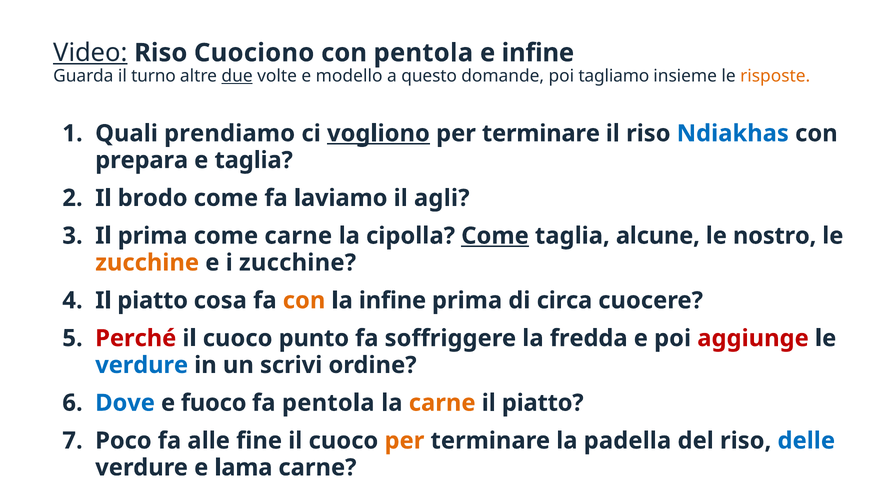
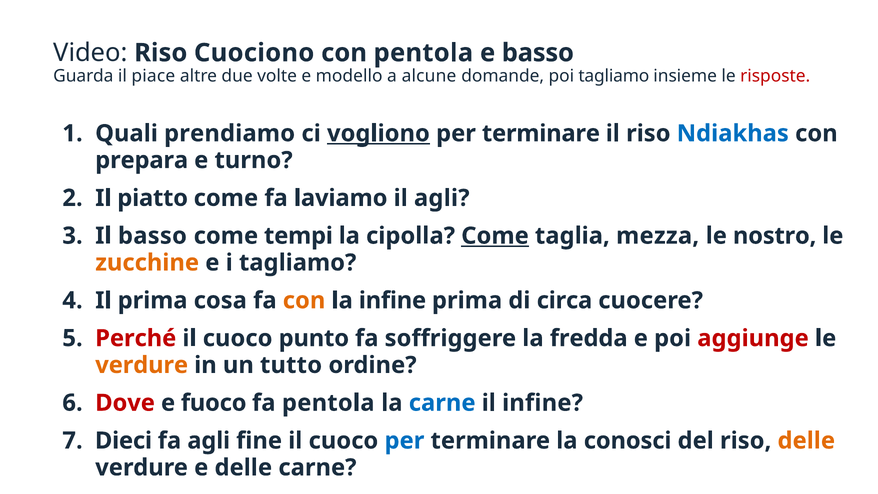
Video underline: present -> none (90, 53)
e infine: infine -> basso (538, 53)
turno: turno -> piace (153, 76)
due underline: present -> none (237, 76)
questo: questo -> alcune (429, 76)
risposte colour: orange -> red (775, 76)
e taglia: taglia -> turno (254, 160)
brodo: brodo -> piatto (153, 198)
Il prima: prima -> basso (152, 236)
come carne: carne -> tempi (298, 236)
alcune: alcune -> mezza (658, 236)
i zucchine: zucchine -> tagliamo (298, 263)
piatto: piatto -> prima (153, 300)
verdure colour: blue -> orange (142, 365)
scrivi: scrivi -> tutto (291, 365)
Dove colour: blue -> red (125, 403)
carne colour: orange -> blue (442, 403)
piatto: piatto -> infine (543, 403)
Poco: Poco -> Dieci (123, 441)
fa alle: alle -> agli (209, 441)
per colour: orange -> blue (404, 441)
padella: padella -> conosci (628, 441)
delle colour: blue -> orange (806, 441)
e lama: lama -> delle (243, 467)
